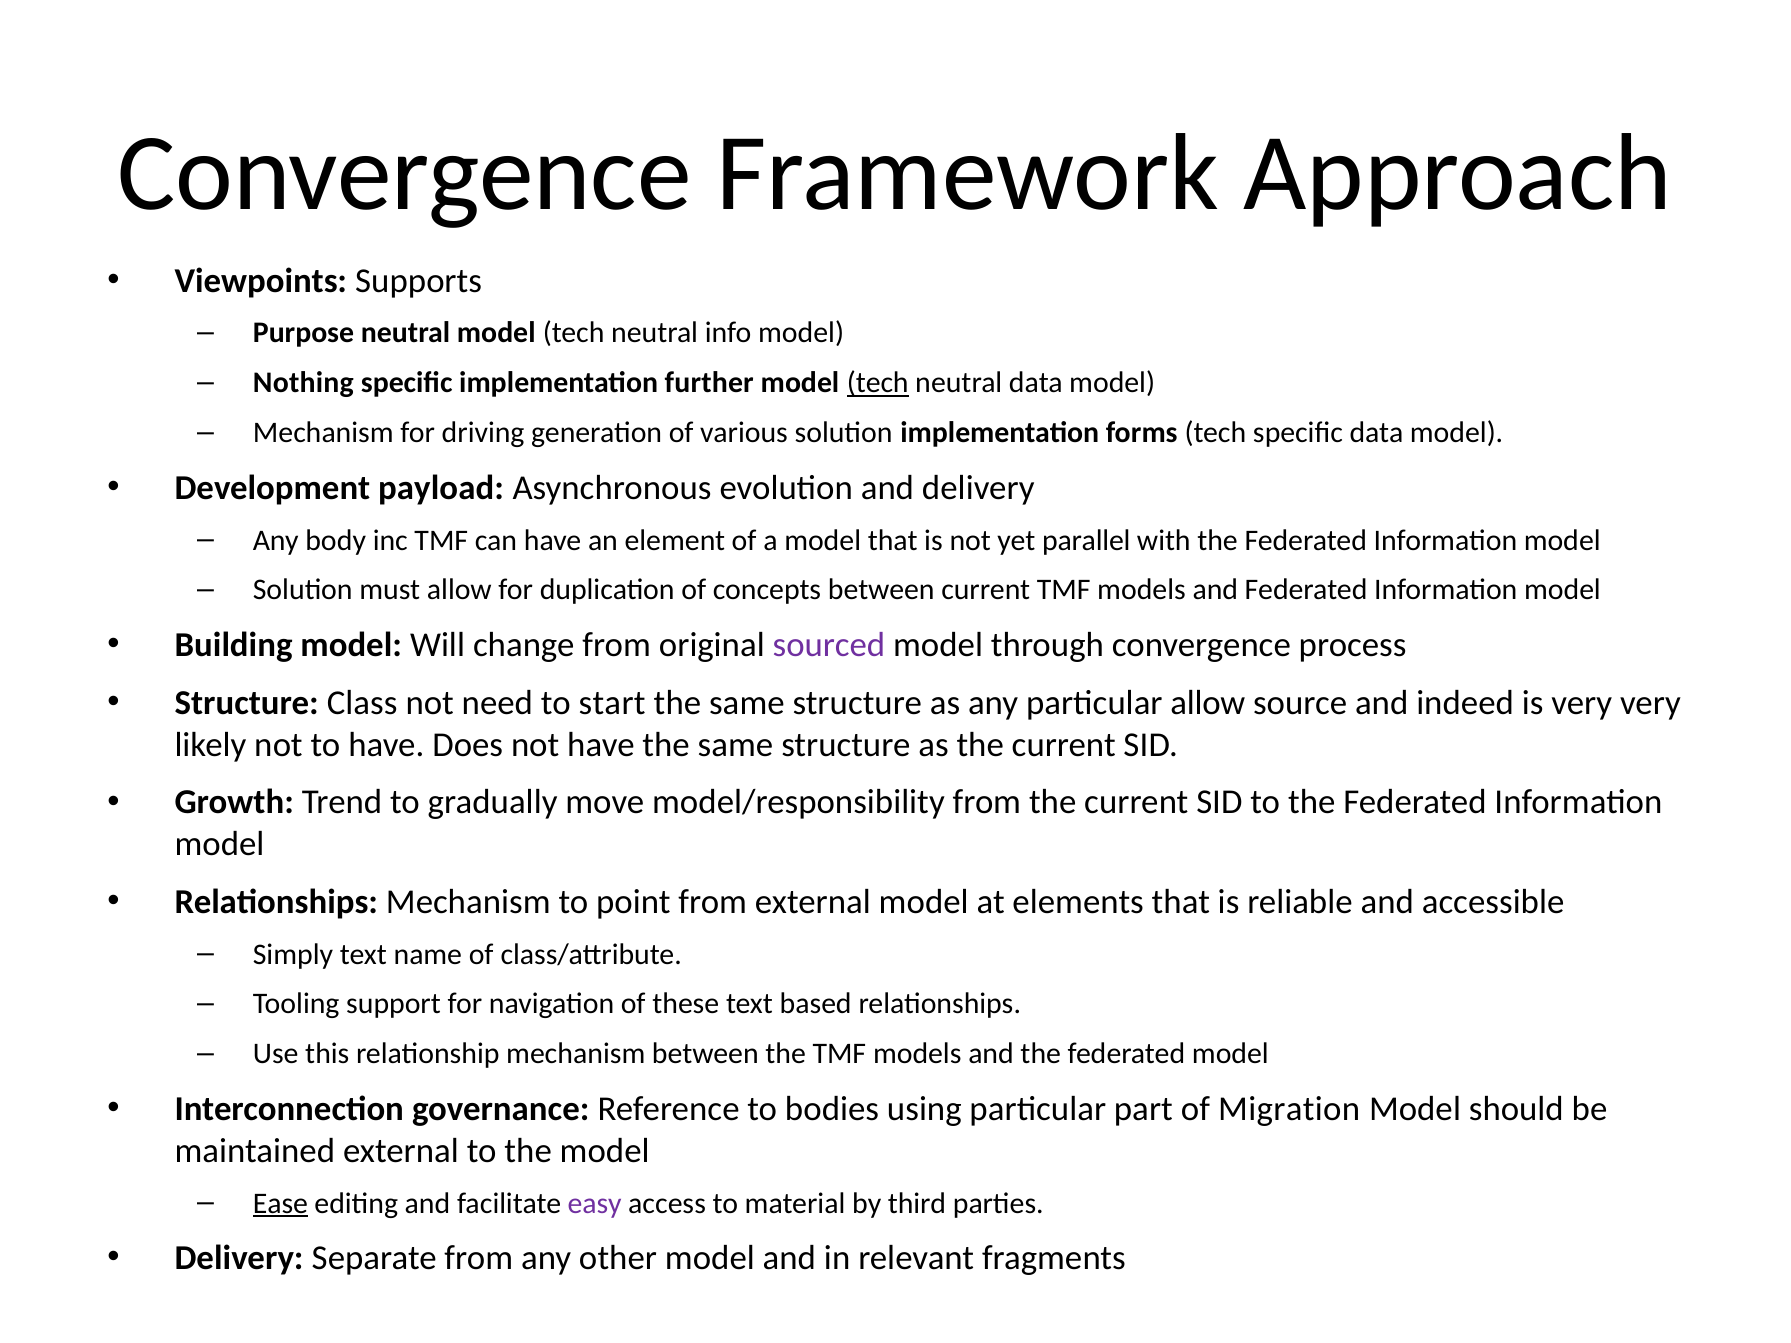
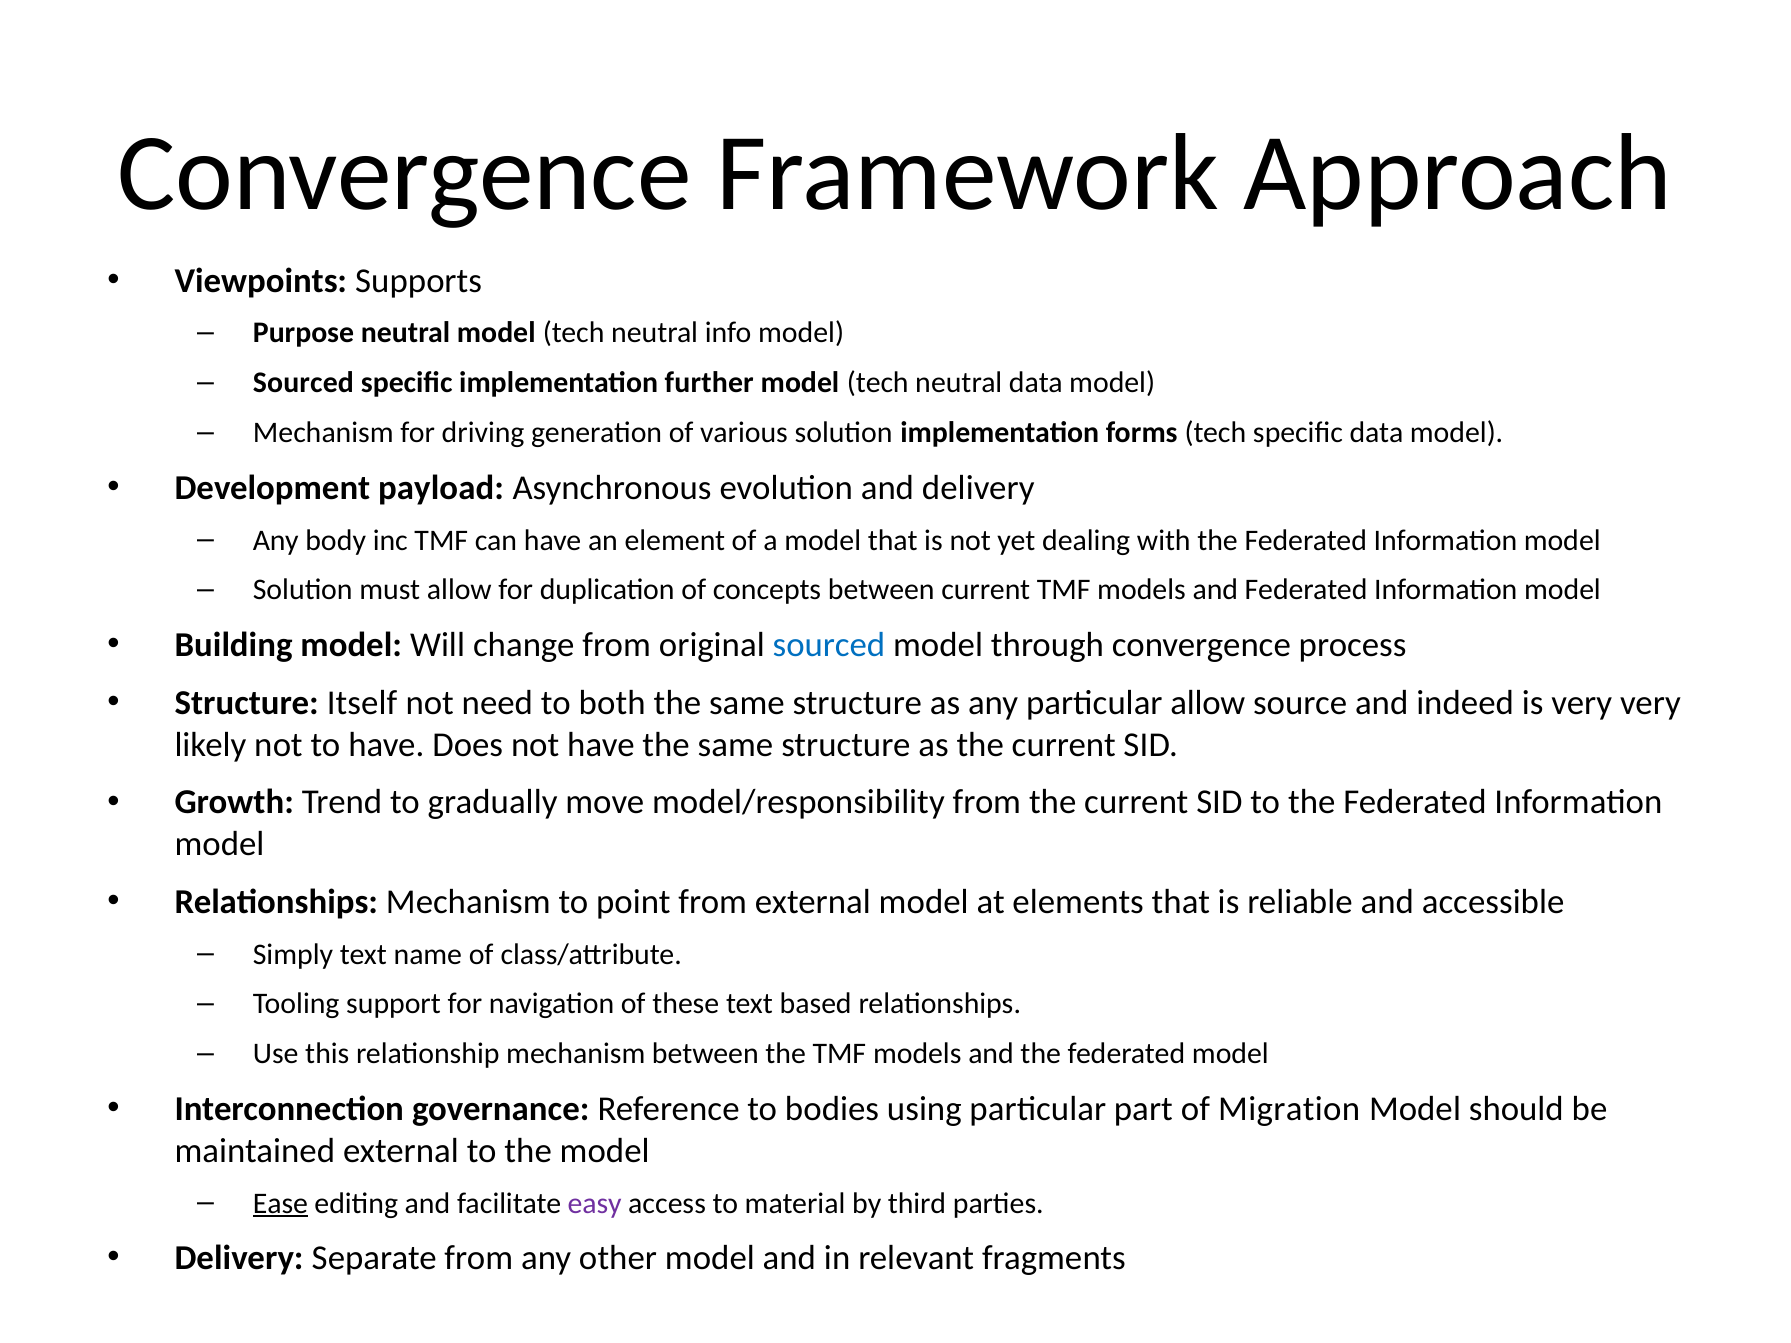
Nothing: Nothing -> Sourced (303, 383)
tech underline: present -> none (878, 383)
parallel: parallel -> dealing (1086, 540)
sourced colour: purple -> blue (829, 645)
Class: Class -> Itself (362, 703)
start: start -> both (612, 703)
